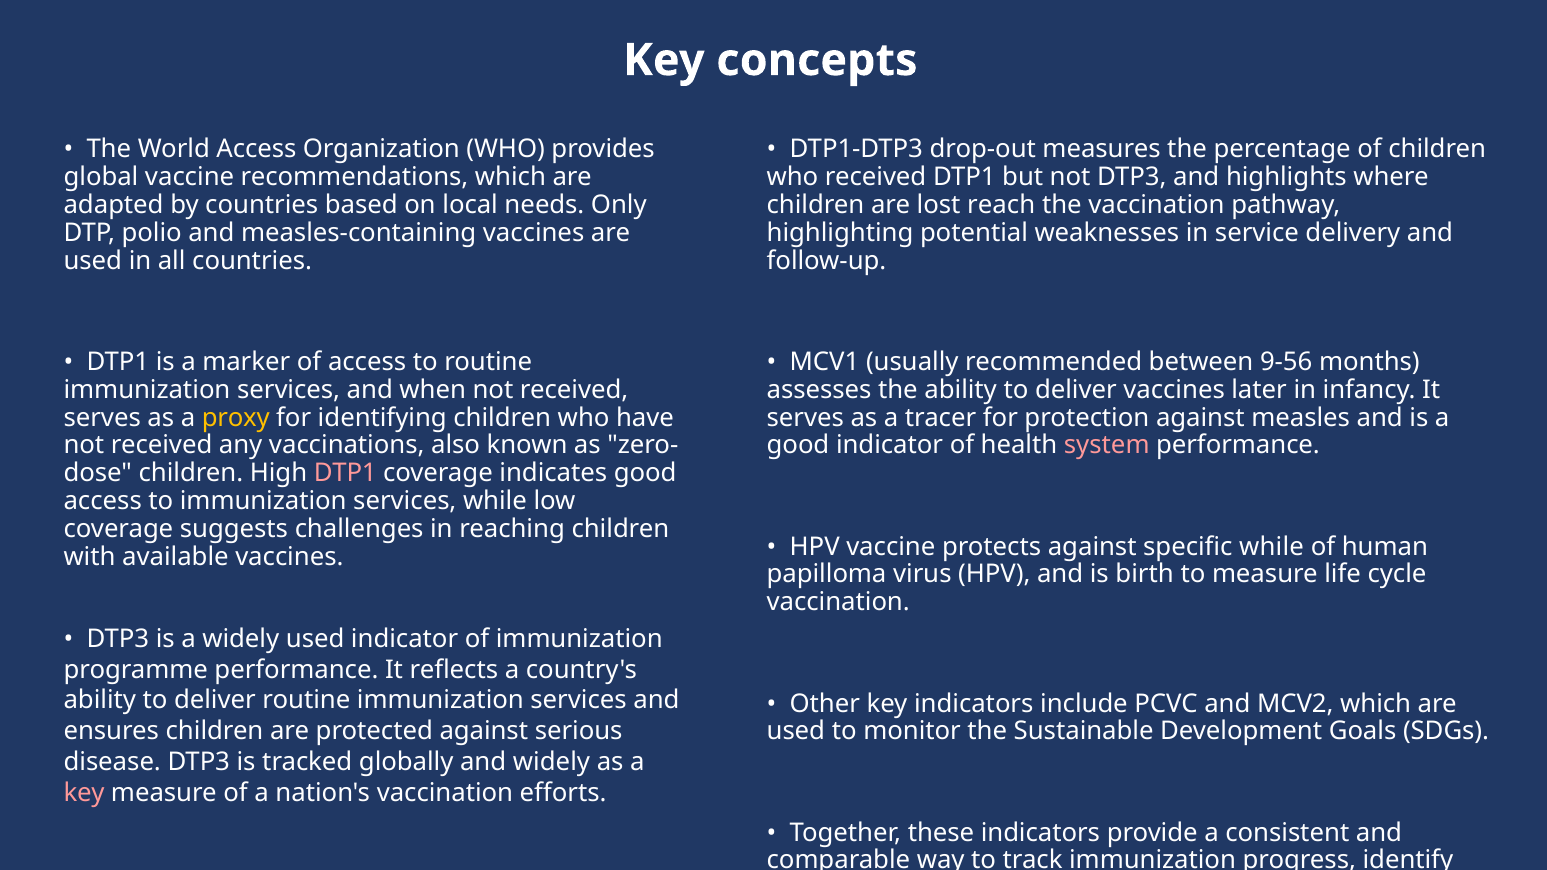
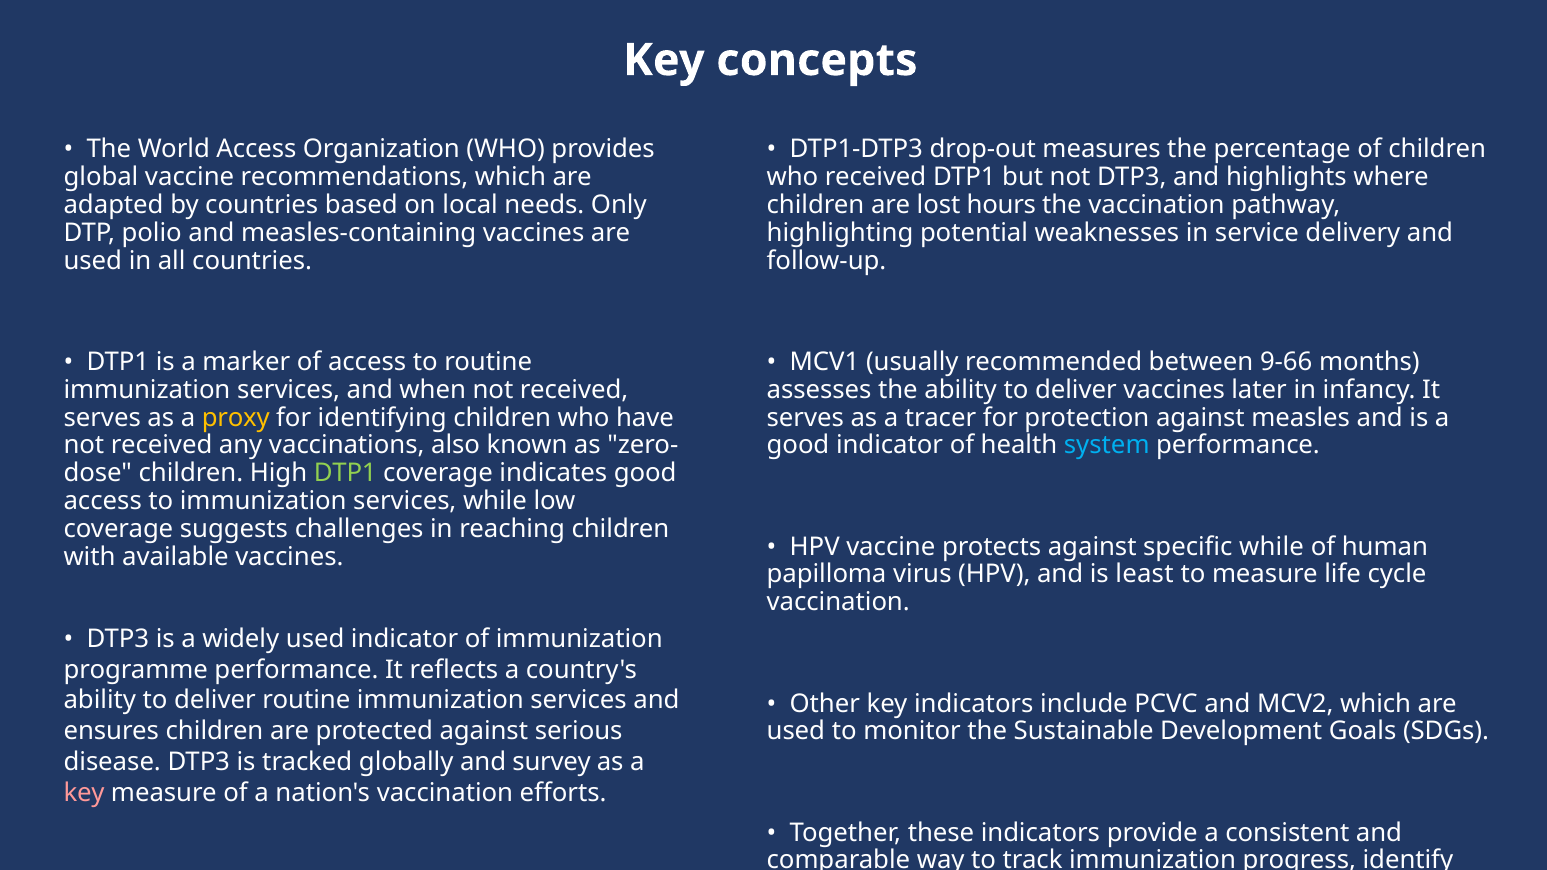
reach: reach -> hours (1001, 205)
9-56: 9-56 -> 9-66 (1286, 362)
system colour: pink -> light blue (1107, 445)
DTP1 colour: pink -> light green (345, 473)
birth: birth -> least (1145, 575)
and widely: widely -> survey (552, 762)
